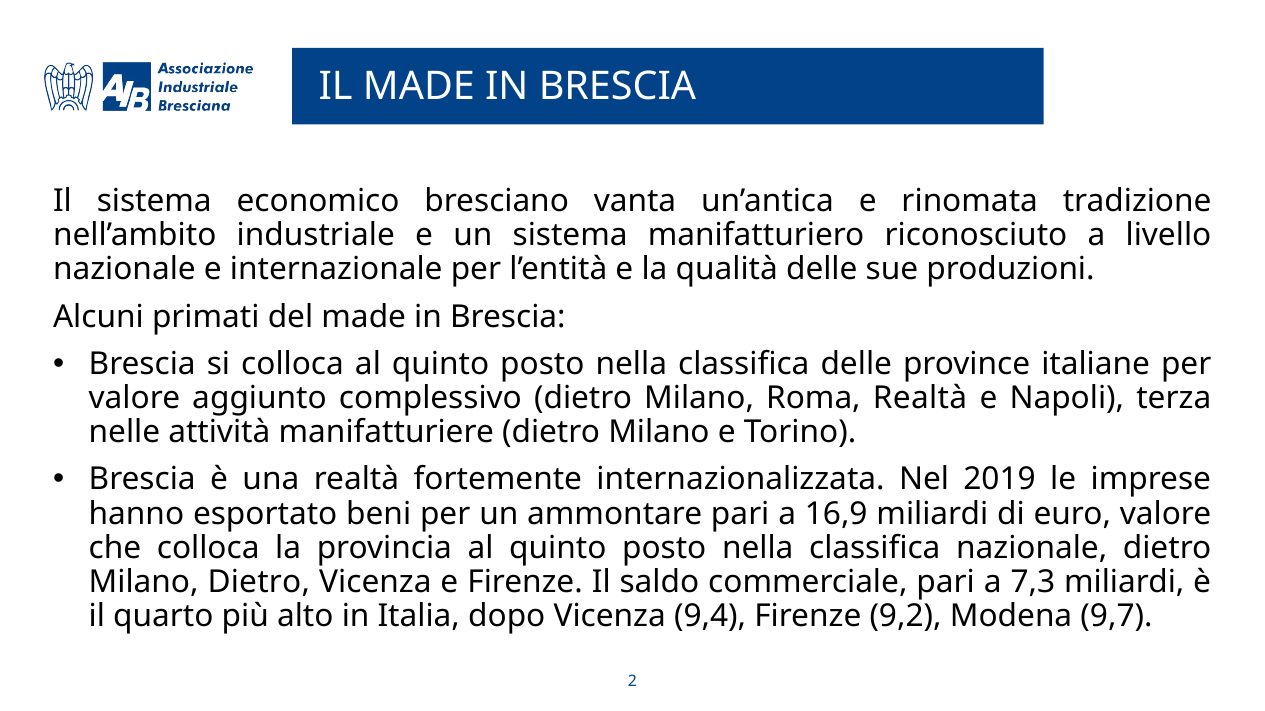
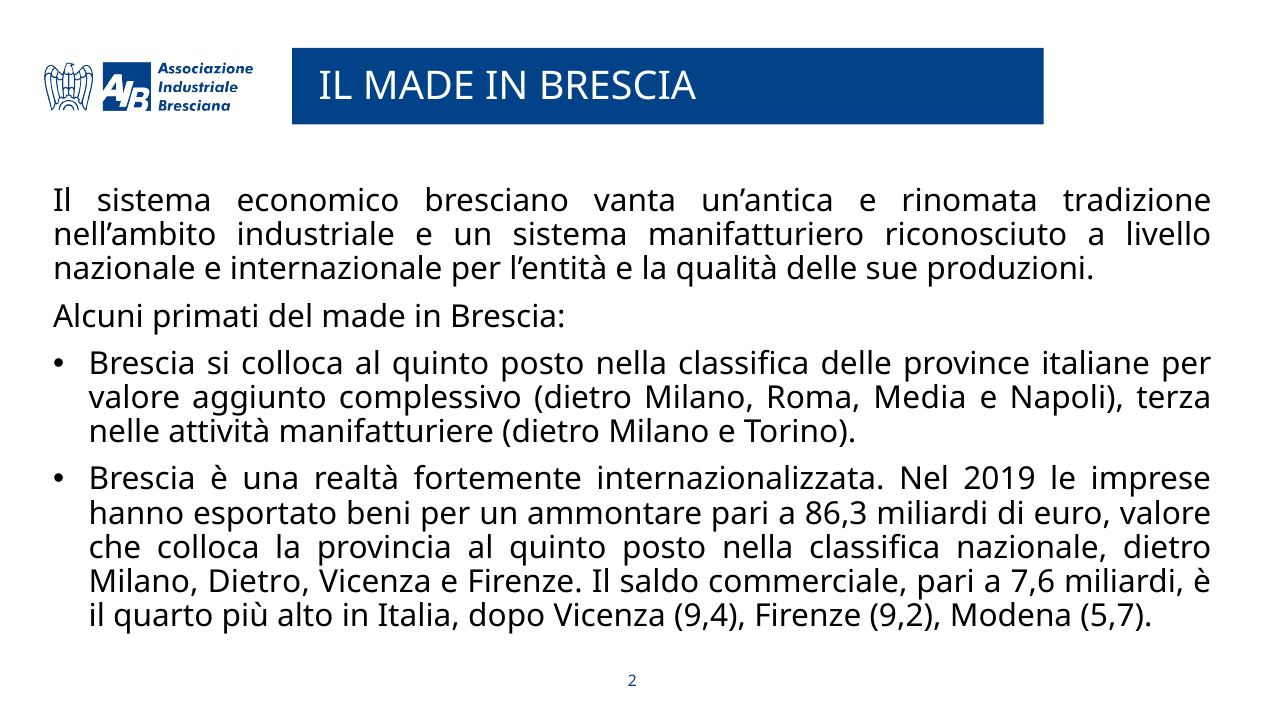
Roma Realtà: Realtà -> Media (920, 398)
16,9: 16,9 -> 86,3 (836, 514)
7,3: 7,3 -> 7,6 (1033, 582)
9,7: 9,7 -> 5,7 (1117, 616)
